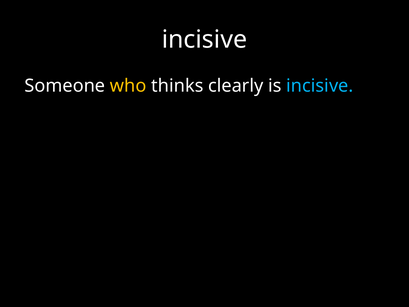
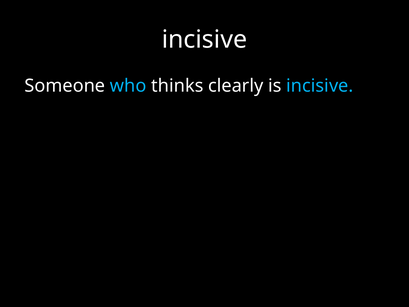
who colour: yellow -> light blue (128, 86)
